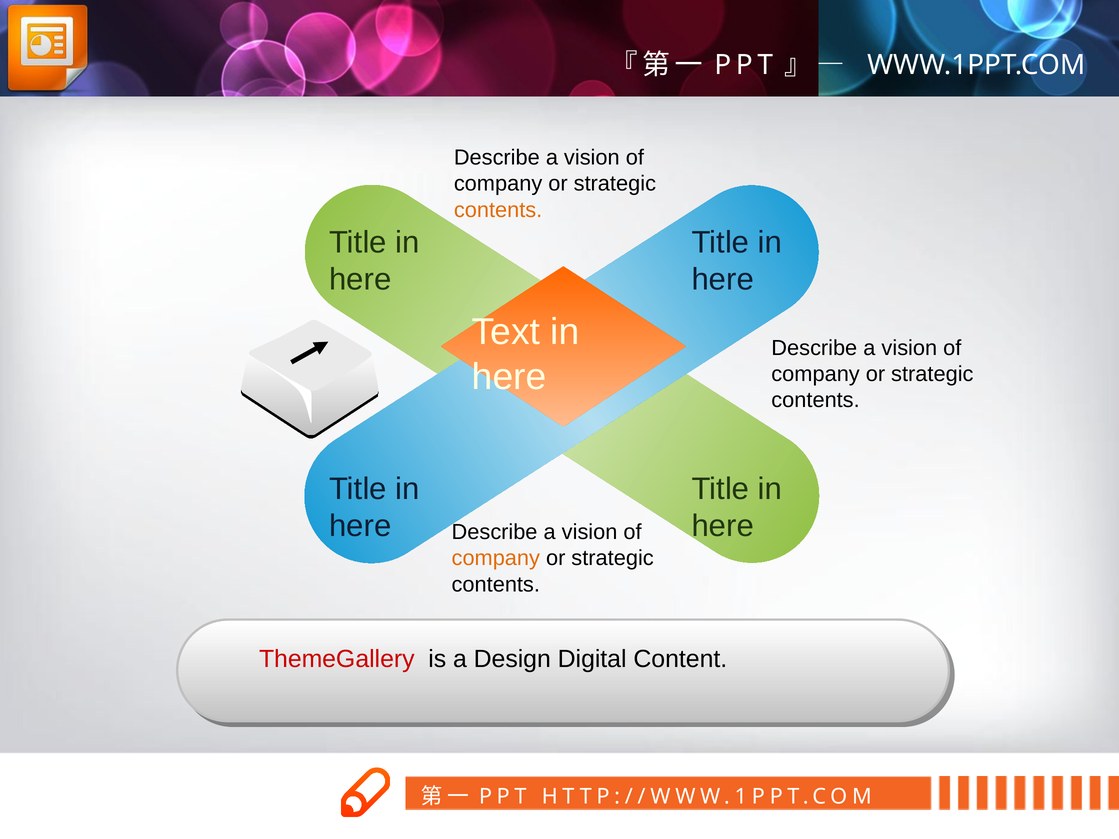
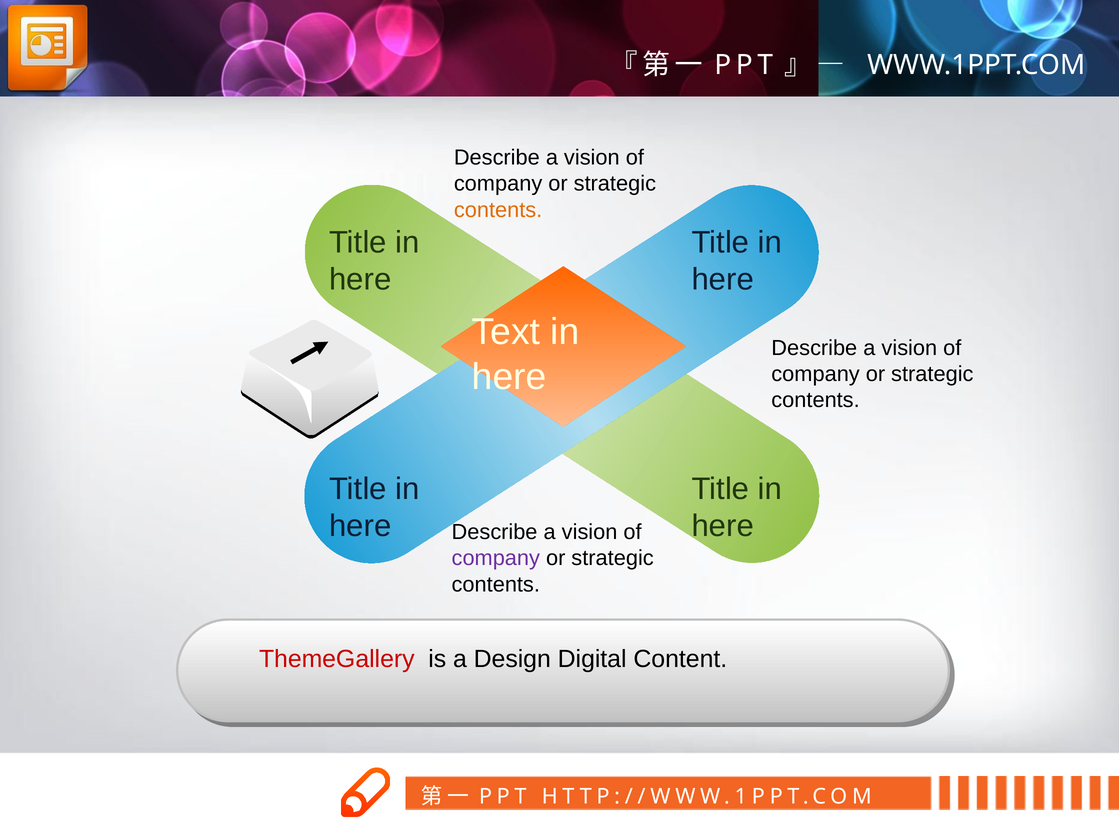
company colour: orange -> purple (496, 558)
